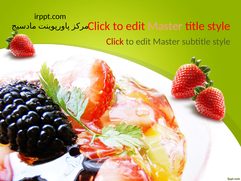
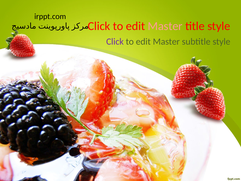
Click colour: red -> purple (115, 42)
